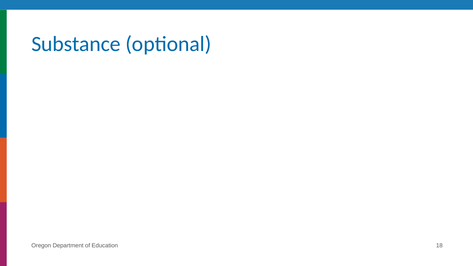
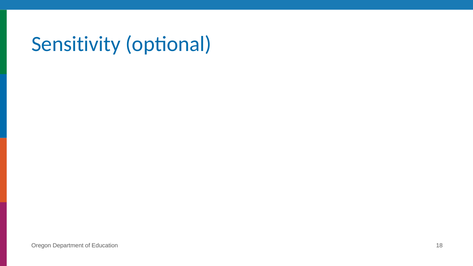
Substance: Substance -> Sensitivity (76, 44)
